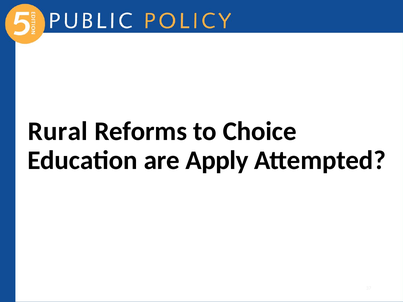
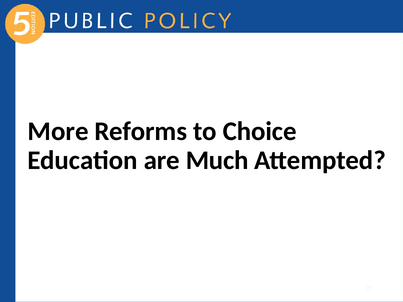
Rural: Rural -> More (58, 131)
Apply: Apply -> Much (217, 160)
